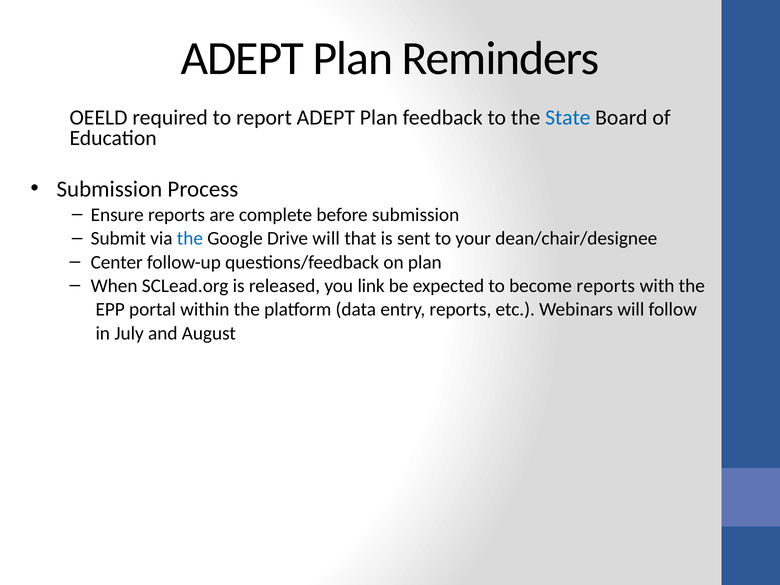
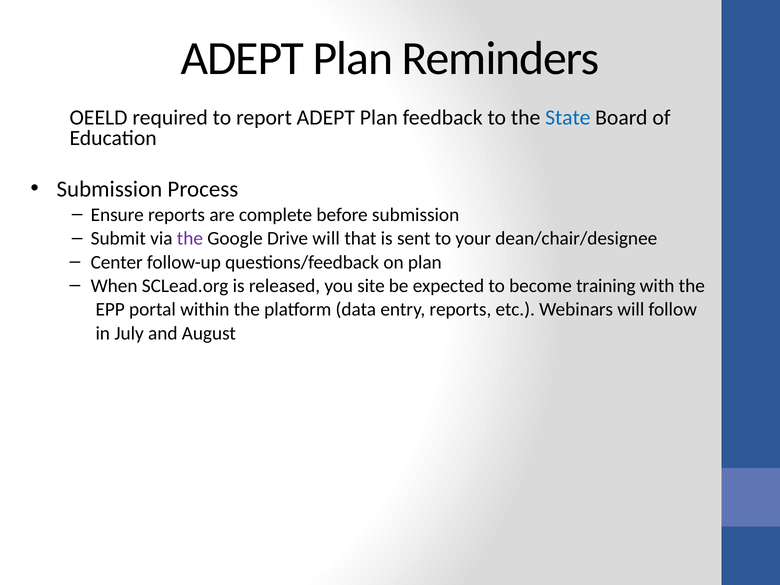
the colour: blue -> purple (190, 238)
link: link -> site (371, 286)
become reports: reports -> training (606, 286)
